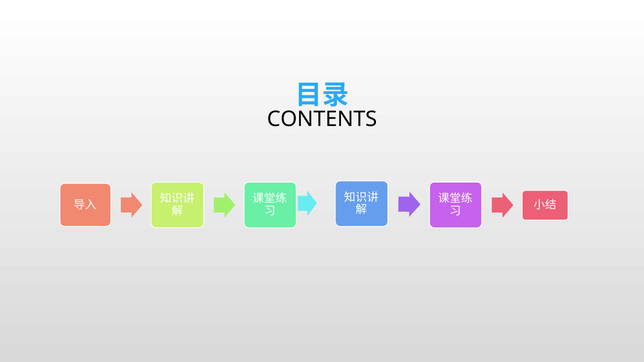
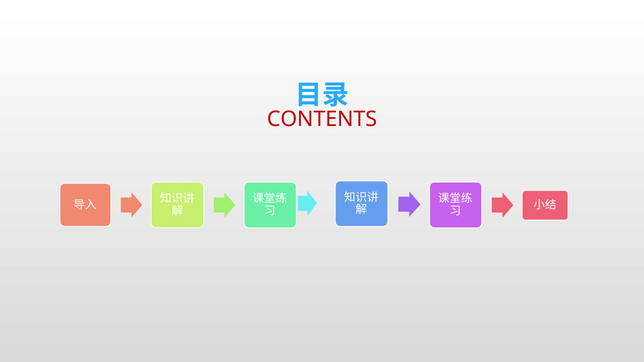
CONTENTS colour: black -> red (322, 119)
